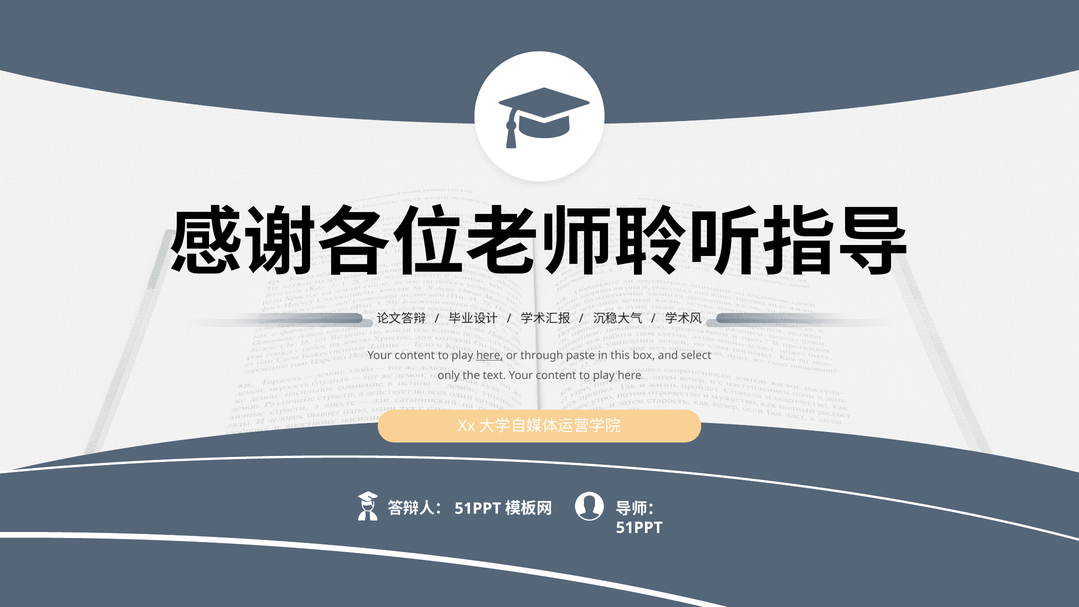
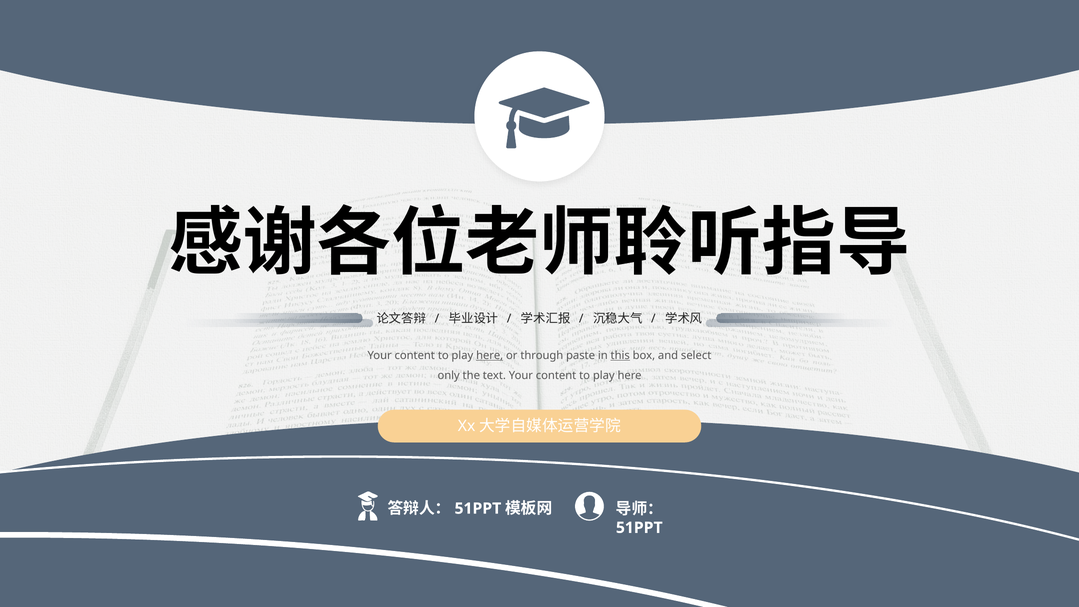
this underline: none -> present (620, 355)
